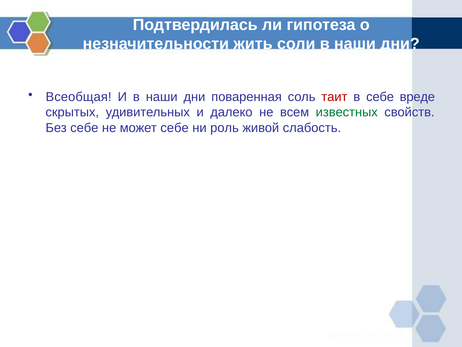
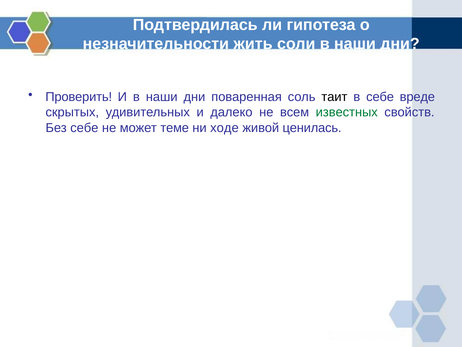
Всеобщая: Всеобщая -> Проверить (79, 97)
таит colour: red -> black (334, 97)
может себе: себе -> теме (175, 128)
роль: роль -> ходе (224, 128)
слабость: слабость -> ценилась (312, 128)
